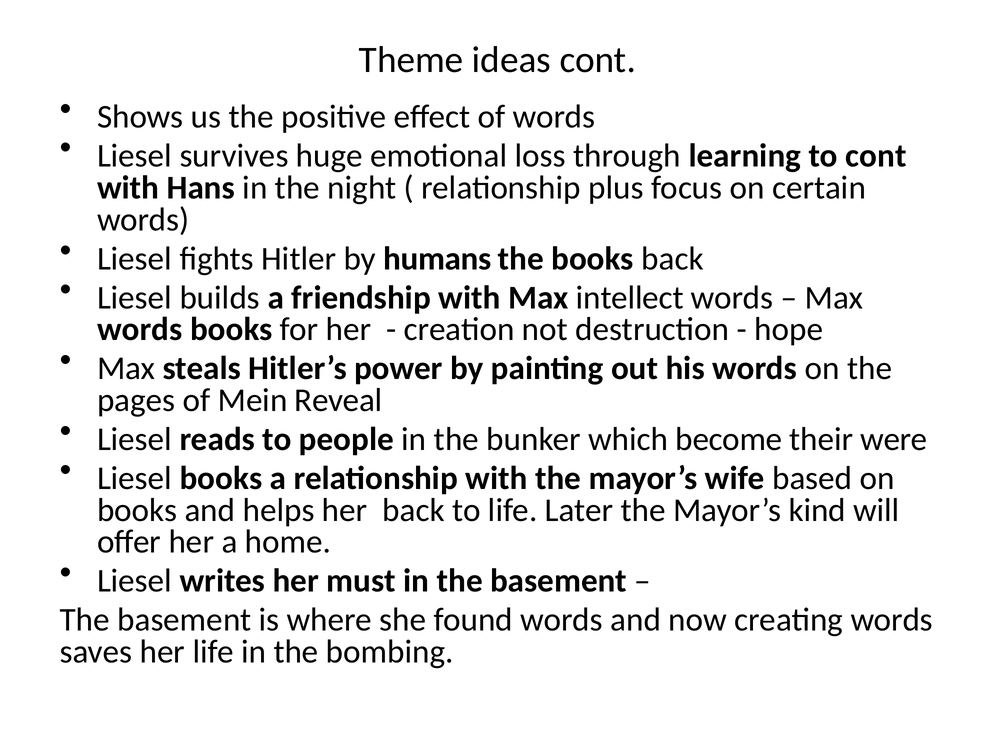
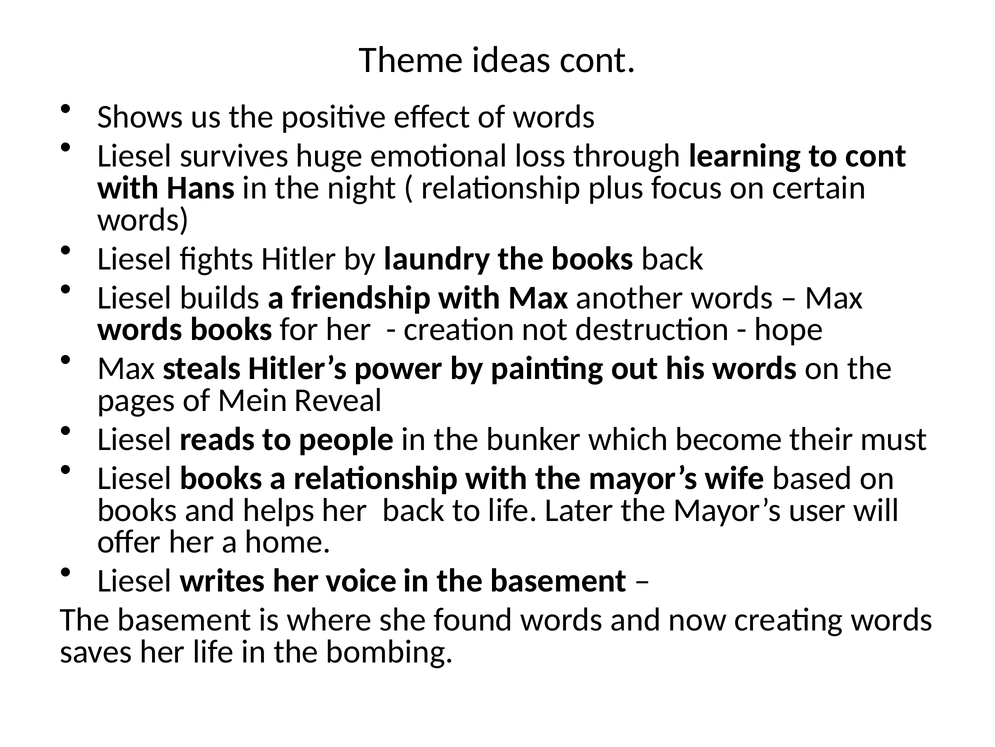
humans: humans -> laundry (437, 258)
intellect: intellect -> another (630, 297)
were: were -> must (894, 439)
kind: kind -> user (817, 510)
must: must -> voice (361, 580)
